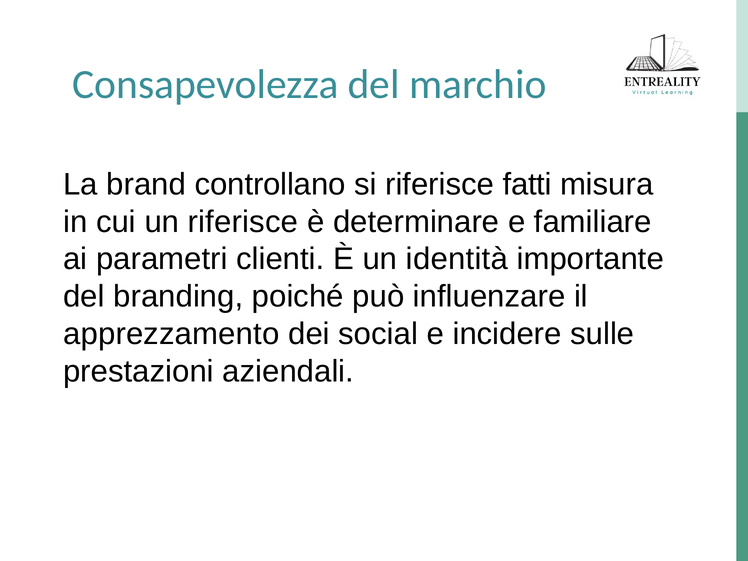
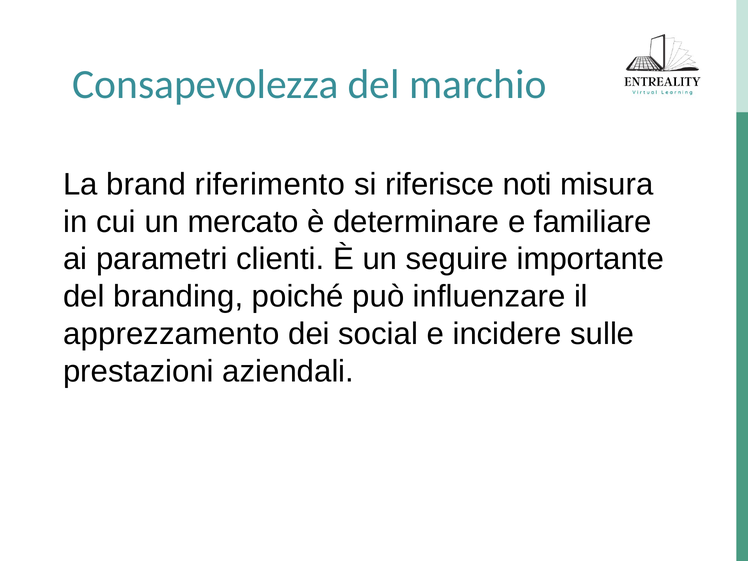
controllano: controllano -> riferimento (270, 184)
fatti: fatti -> noti (527, 184)
un riferisce: riferisce -> mercato (243, 222)
identità: identità -> seguire (457, 259)
